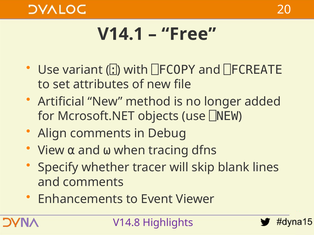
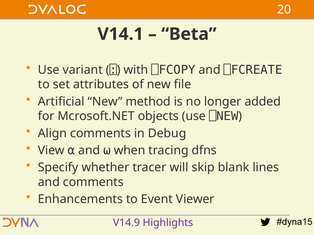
Free: Free -> Beta (189, 34)
V14.8: V14.8 -> V14.9 (126, 223)
